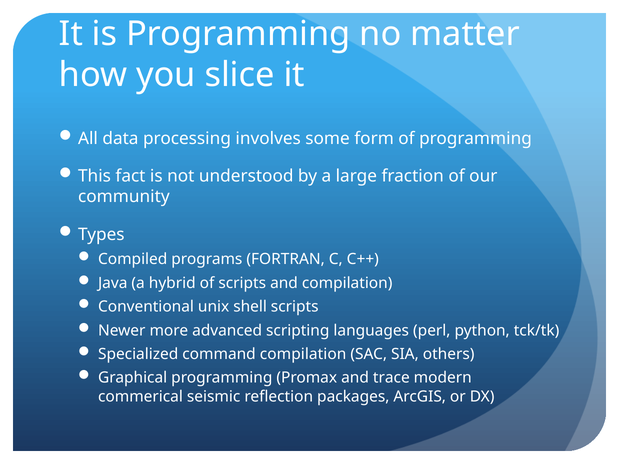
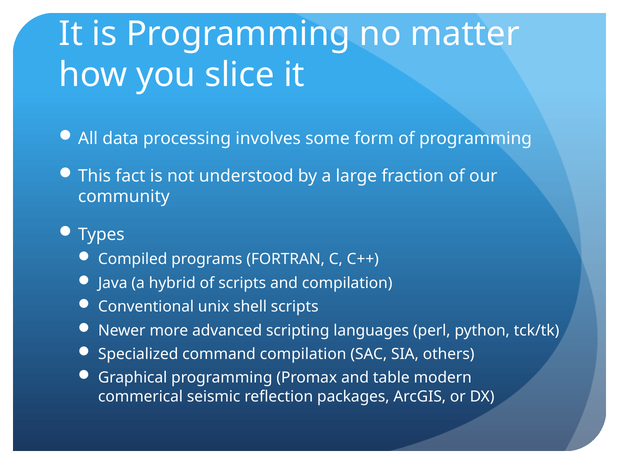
trace: trace -> table (391, 378)
